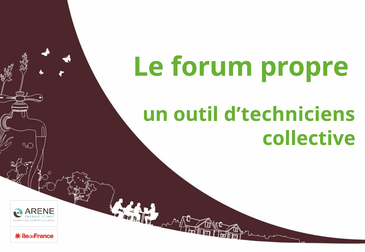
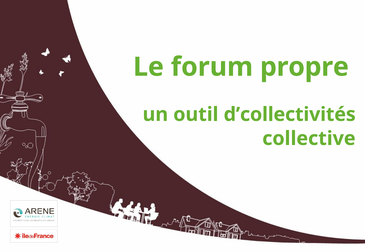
d’techniciens: d’techniciens -> d’collectivités (290, 115)
